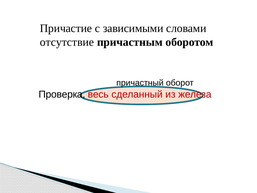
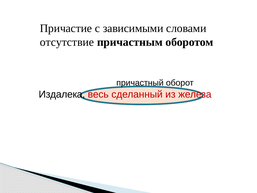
Проверка: Проверка -> Издалека (62, 94)
